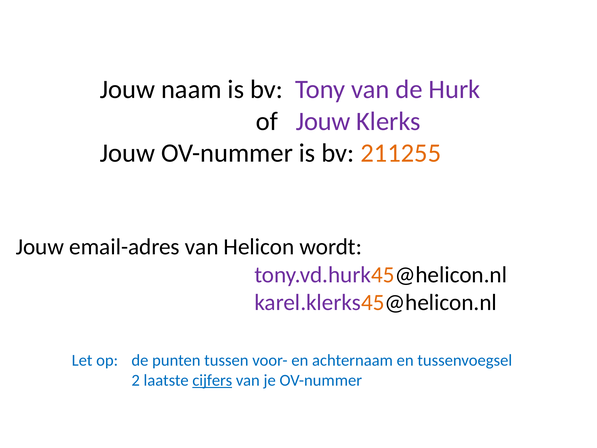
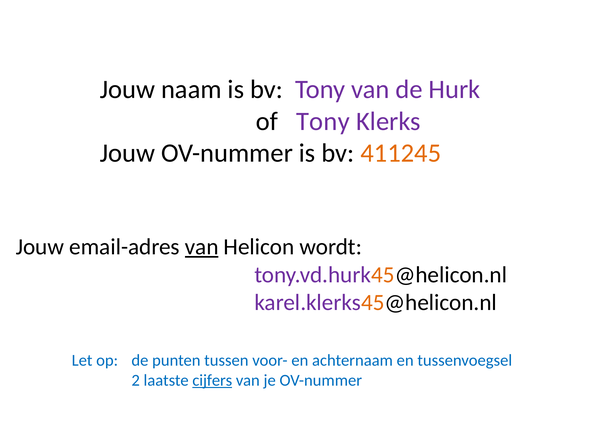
of Jouw: Jouw -> Tony (323, 121)
211255: 211255 -> 411245 (401, 153)
van underline: none -> present (202, 247)
